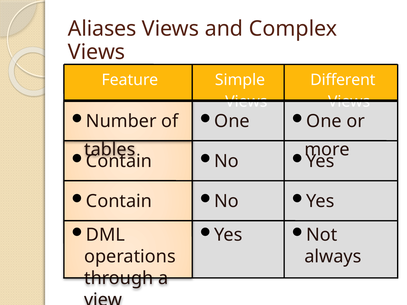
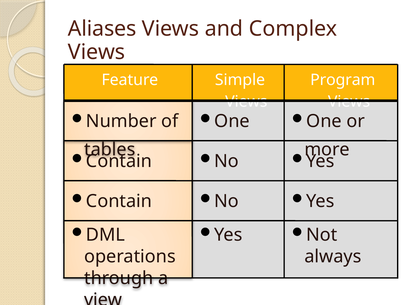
Different: Different -> Program (343, 80)
